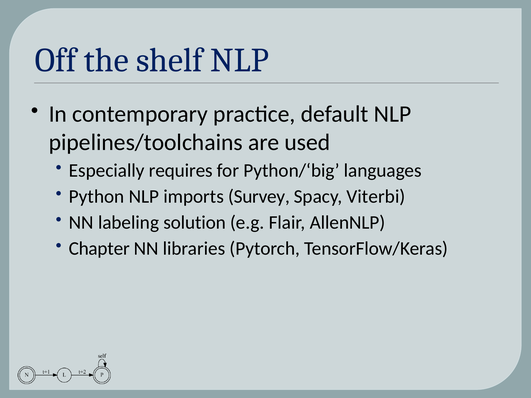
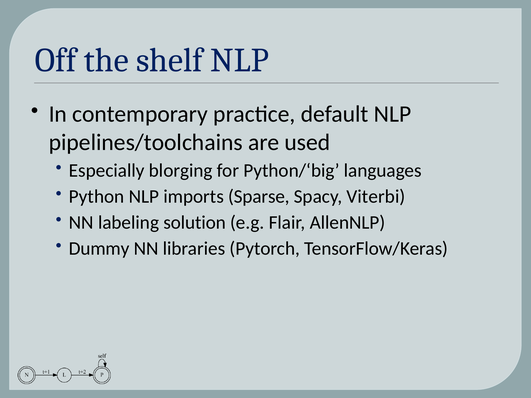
requires: requires -> blorging (181, 171)
Survey: Survey -> Sparse (259, 197)
Chapter: Chapter -> Dummy (99, 249)
